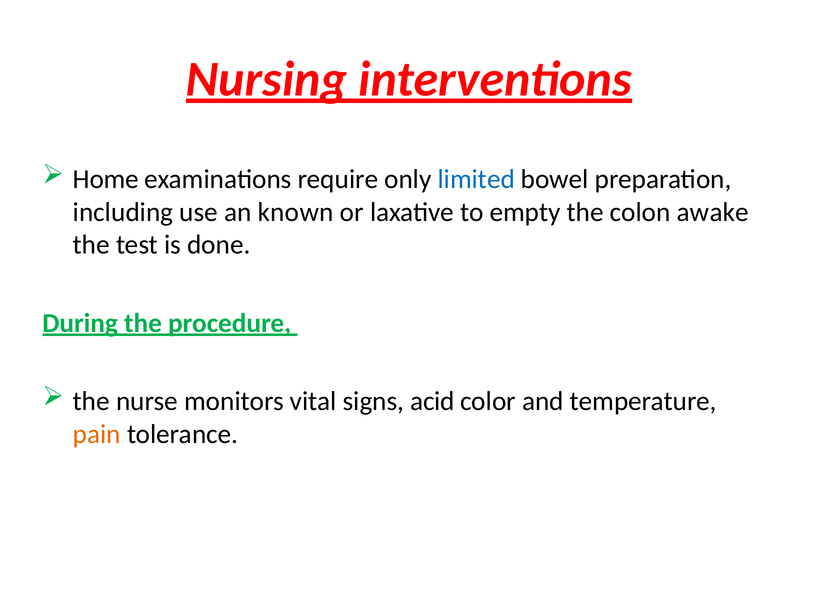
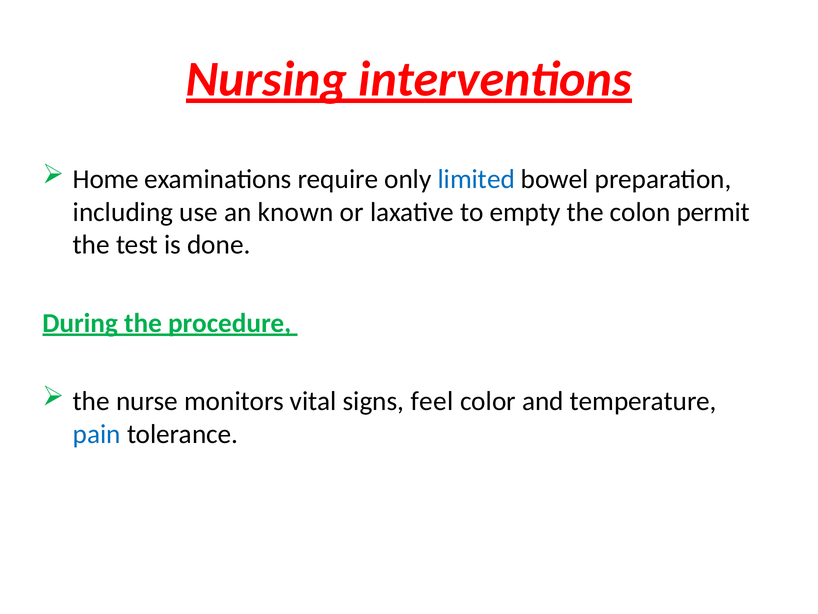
awake: awake -> permit (713, 212)
acid: acid -> feel (432, 401)
pain colour: orange -> blue (97, 434)
